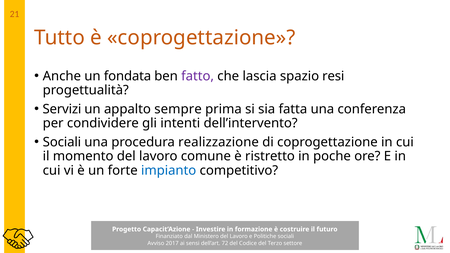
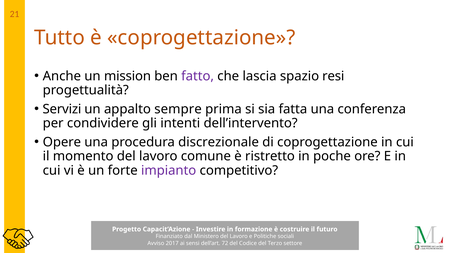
fondata: fondata -> mission (127, 76)
Sociali: Sociali -> Opere (62, 142)
realizzazione: realizzazione -> discrezionale (219, 142)
impianto colour: blue -> purple (169, 171)
